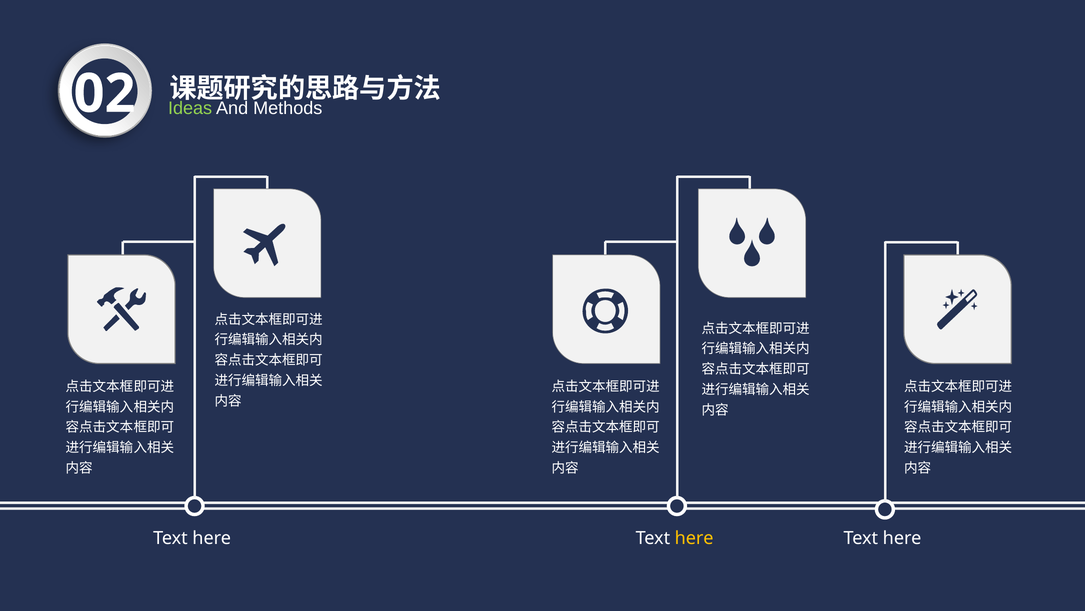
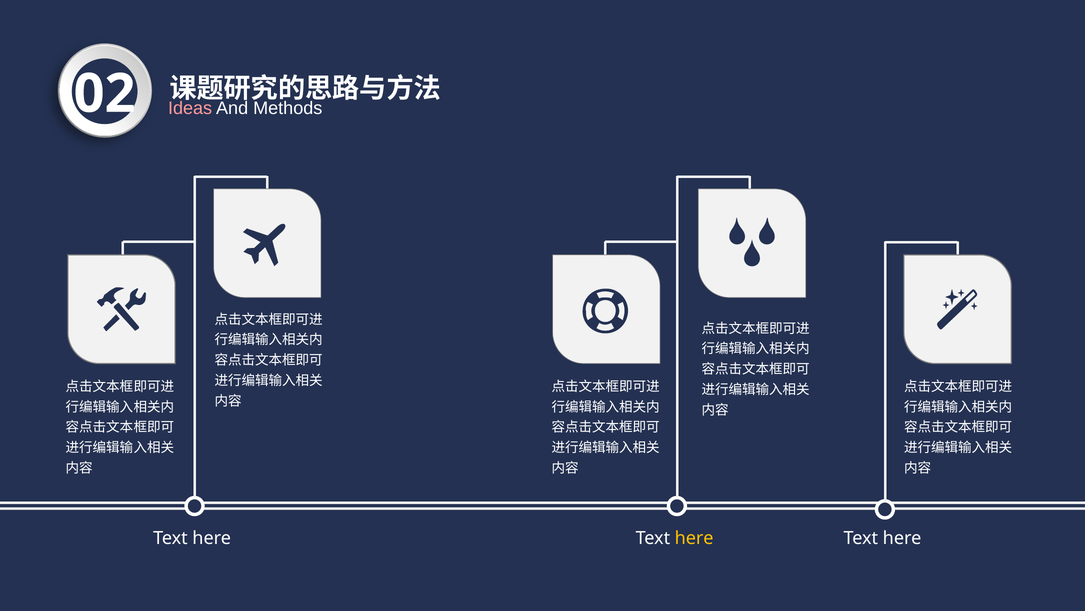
Ideas colour: light green -> pink (190, 108)
